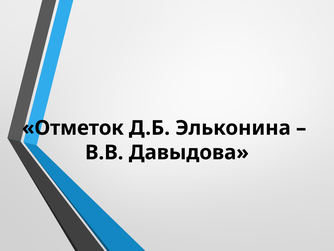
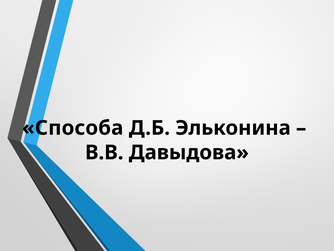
Отметок: Отметок -> Способа (73, 128)
